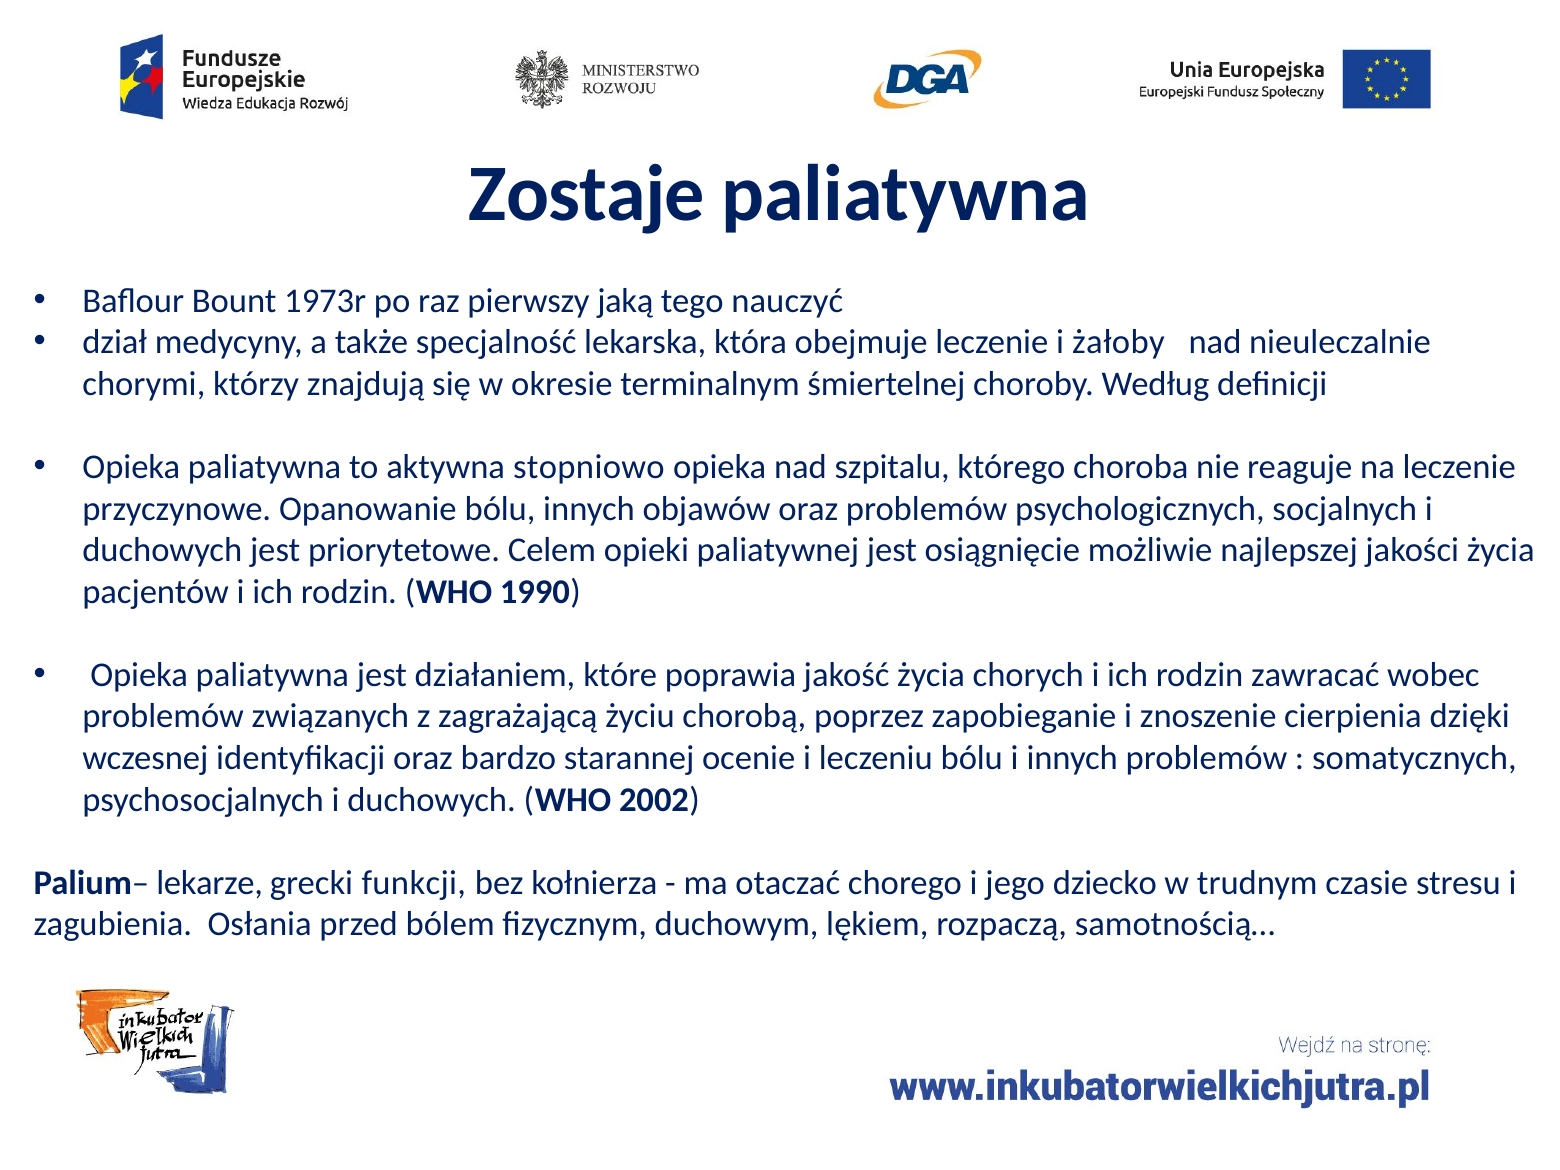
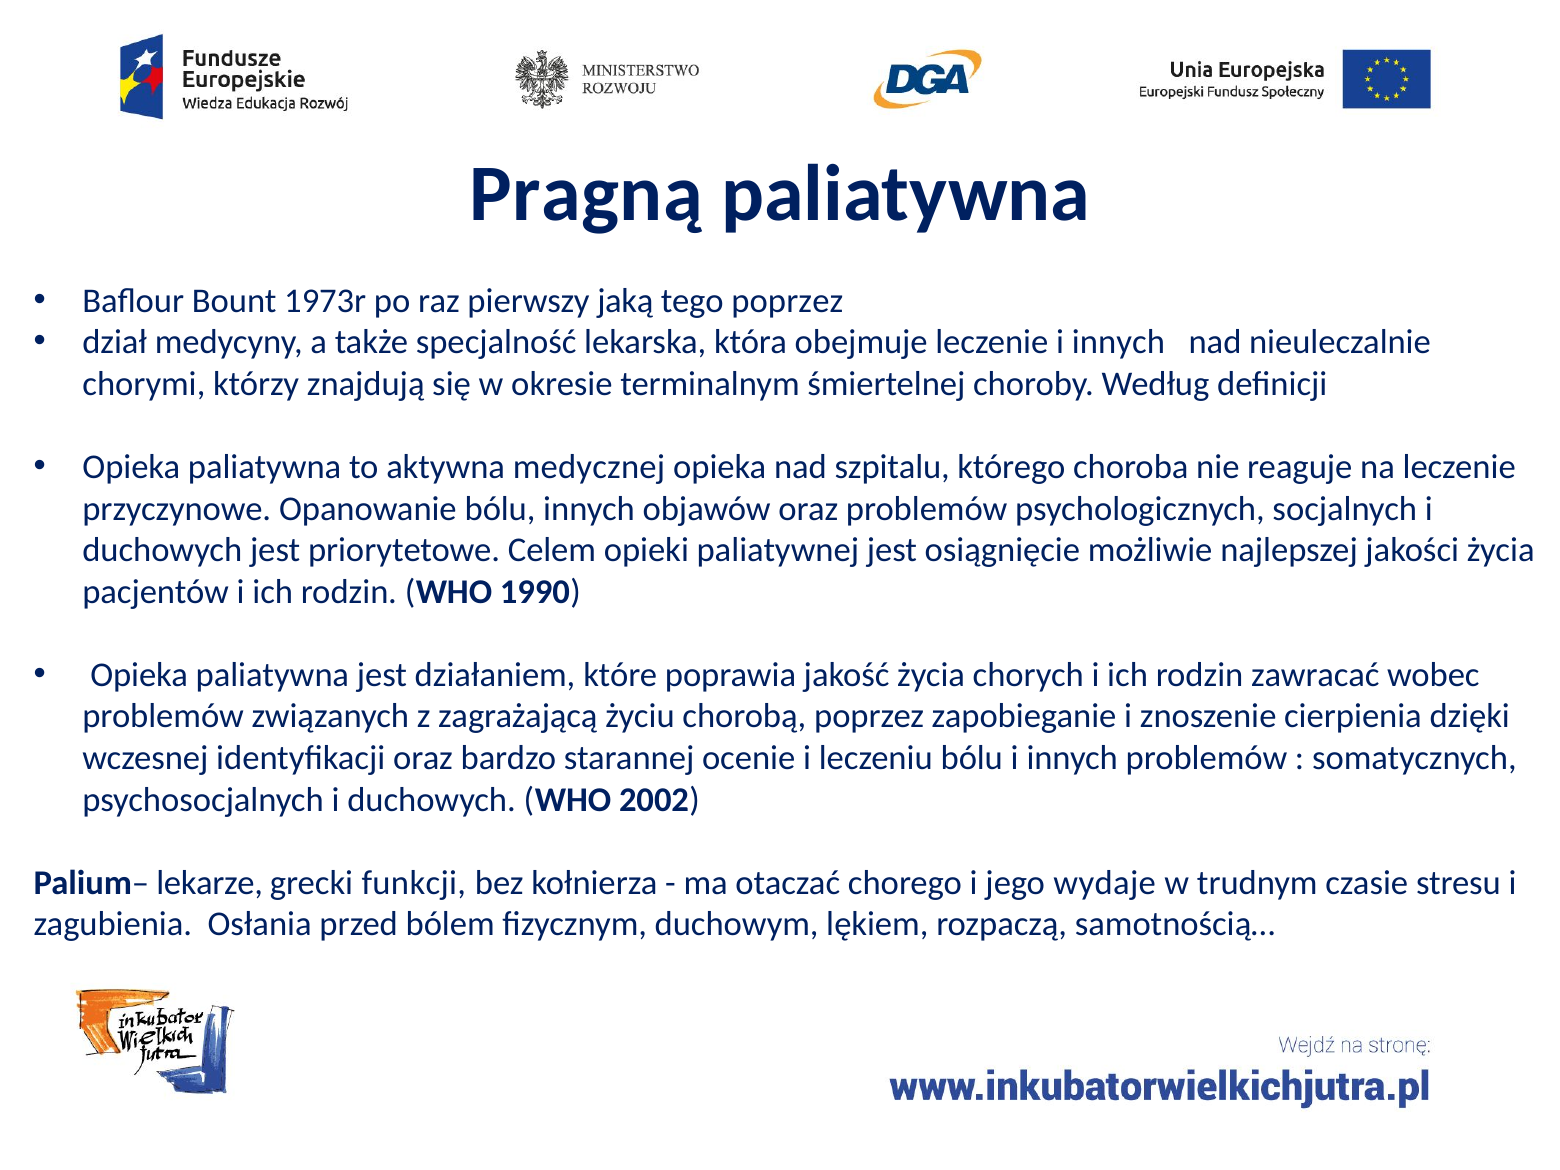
Zostaje: Zostaje -> Pragną (586, 194)
tego nauczyć: nauczyć -> poprzez (787, 301)
leczenie i żałoby: żałoby -> innych (1119, 342)
stopniowo: stopniowo -> medycznej (589, 467)
dziecko: dziecko -> wydaje (1105, 883)
